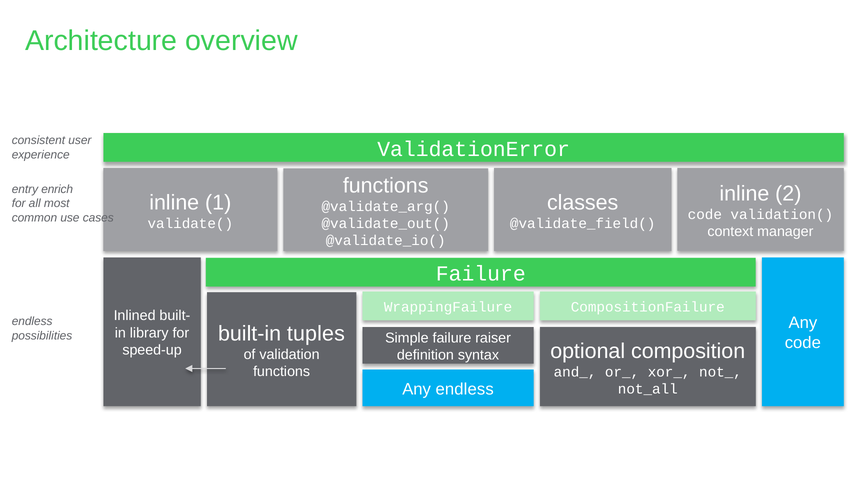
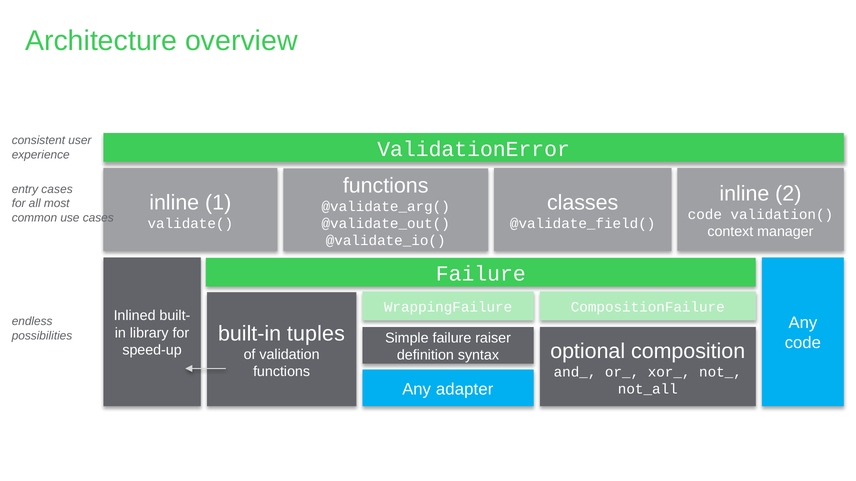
entry enrich: enrich -> cases (57, 189)
Any endless: endless -> adapter (465, 389)
